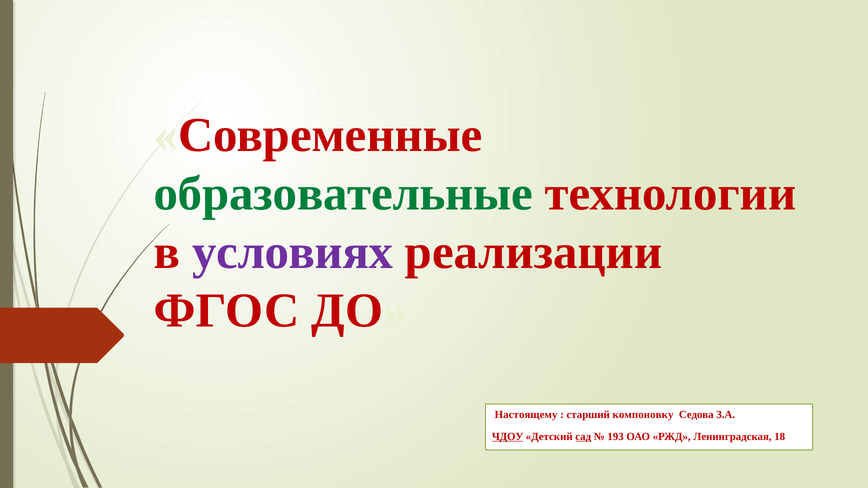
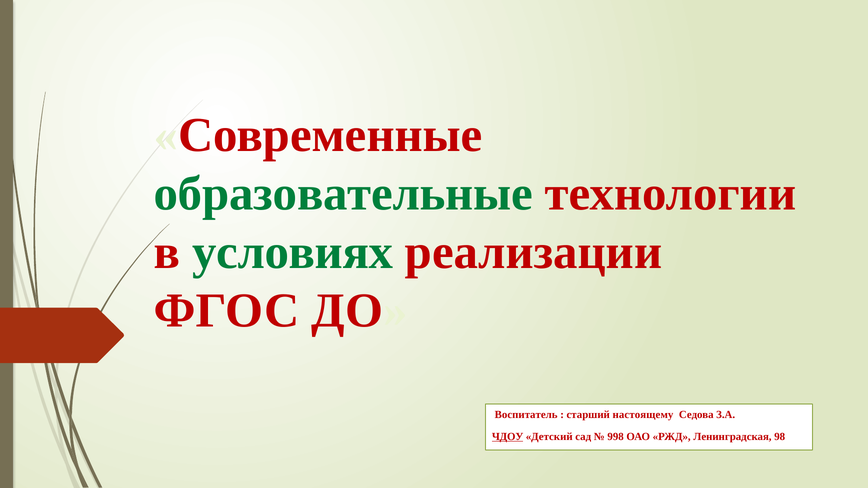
условиях colour: purple -> green (293, 252)
Настоящему: Настоящему -> Воспитатель (526, 415)
компоновку: компоновку -> настоящему (643, 415)
сад underline: present -> none (583, 437)
193: 193 -> 998 (616, 437)
18: 18 -> 98 (780, 437)
